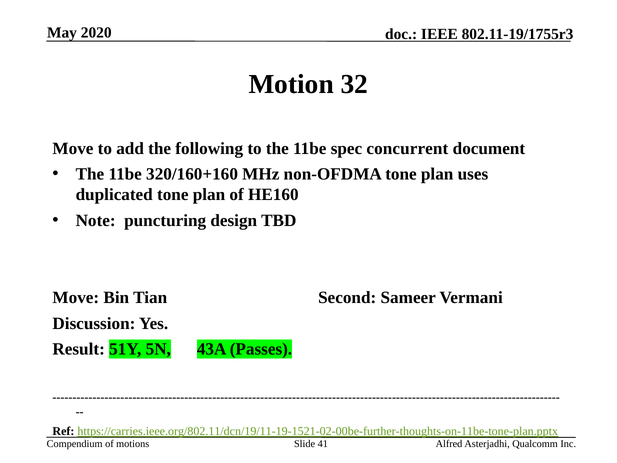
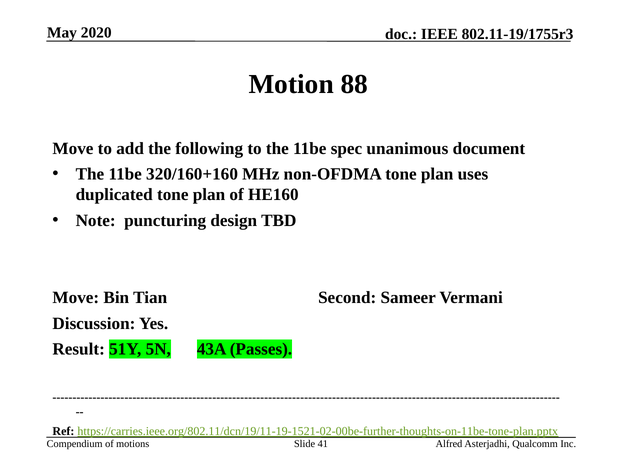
32: 32 -> 88 (354, 84)
concurrent: concurrent -> unanimous (407, 148)
